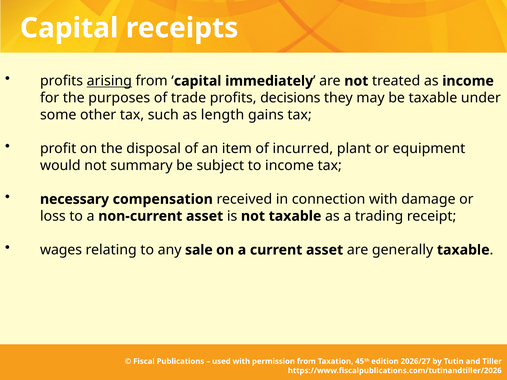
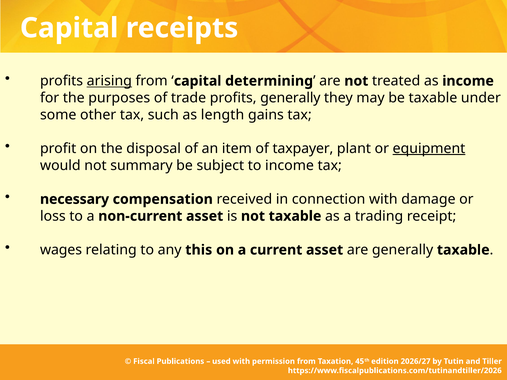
immediately: immediately -> determining (269, 81)
profits decisions: decisions -> generally (290, 98)
incurred: incurred -> taxpayer (303, 149)
equipment underline: none -> present (429, 149)
sale: sale -> this (199, 250)
